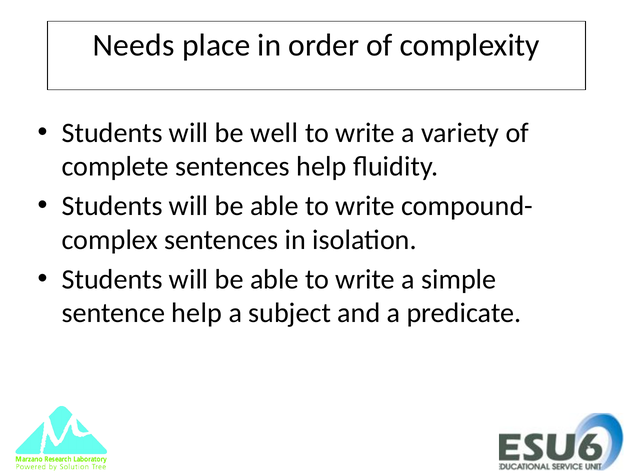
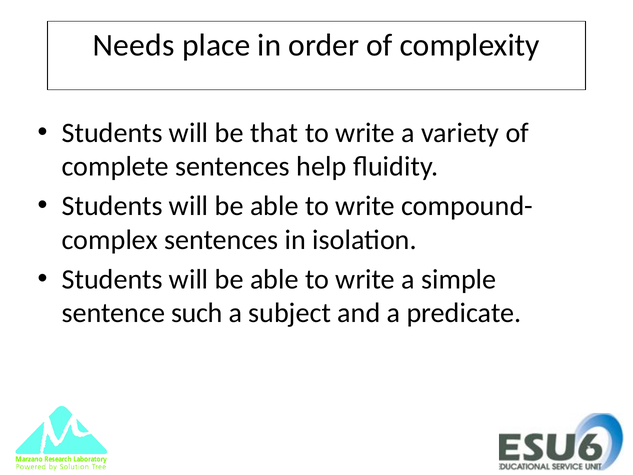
well: well -> that (274, 133)
sentence help: help -> such (197, 313)
